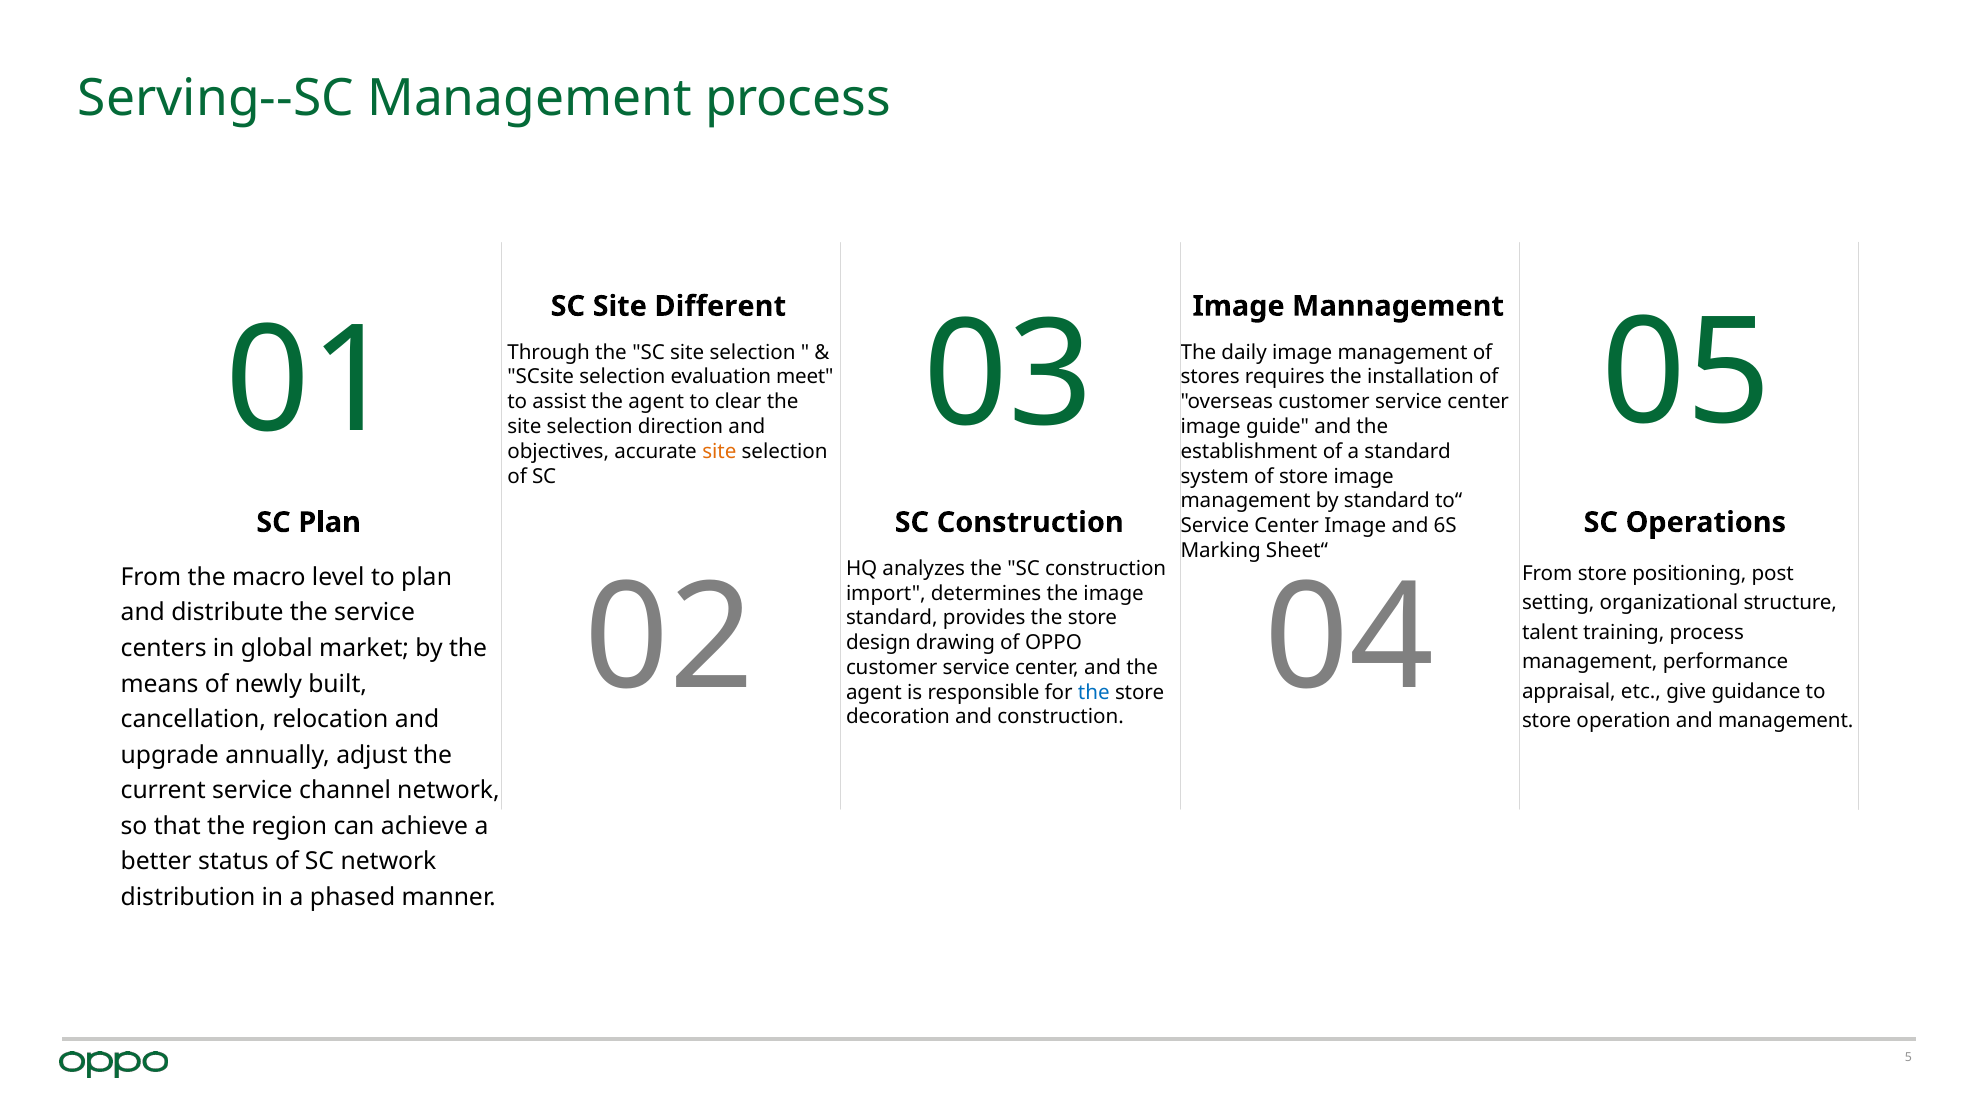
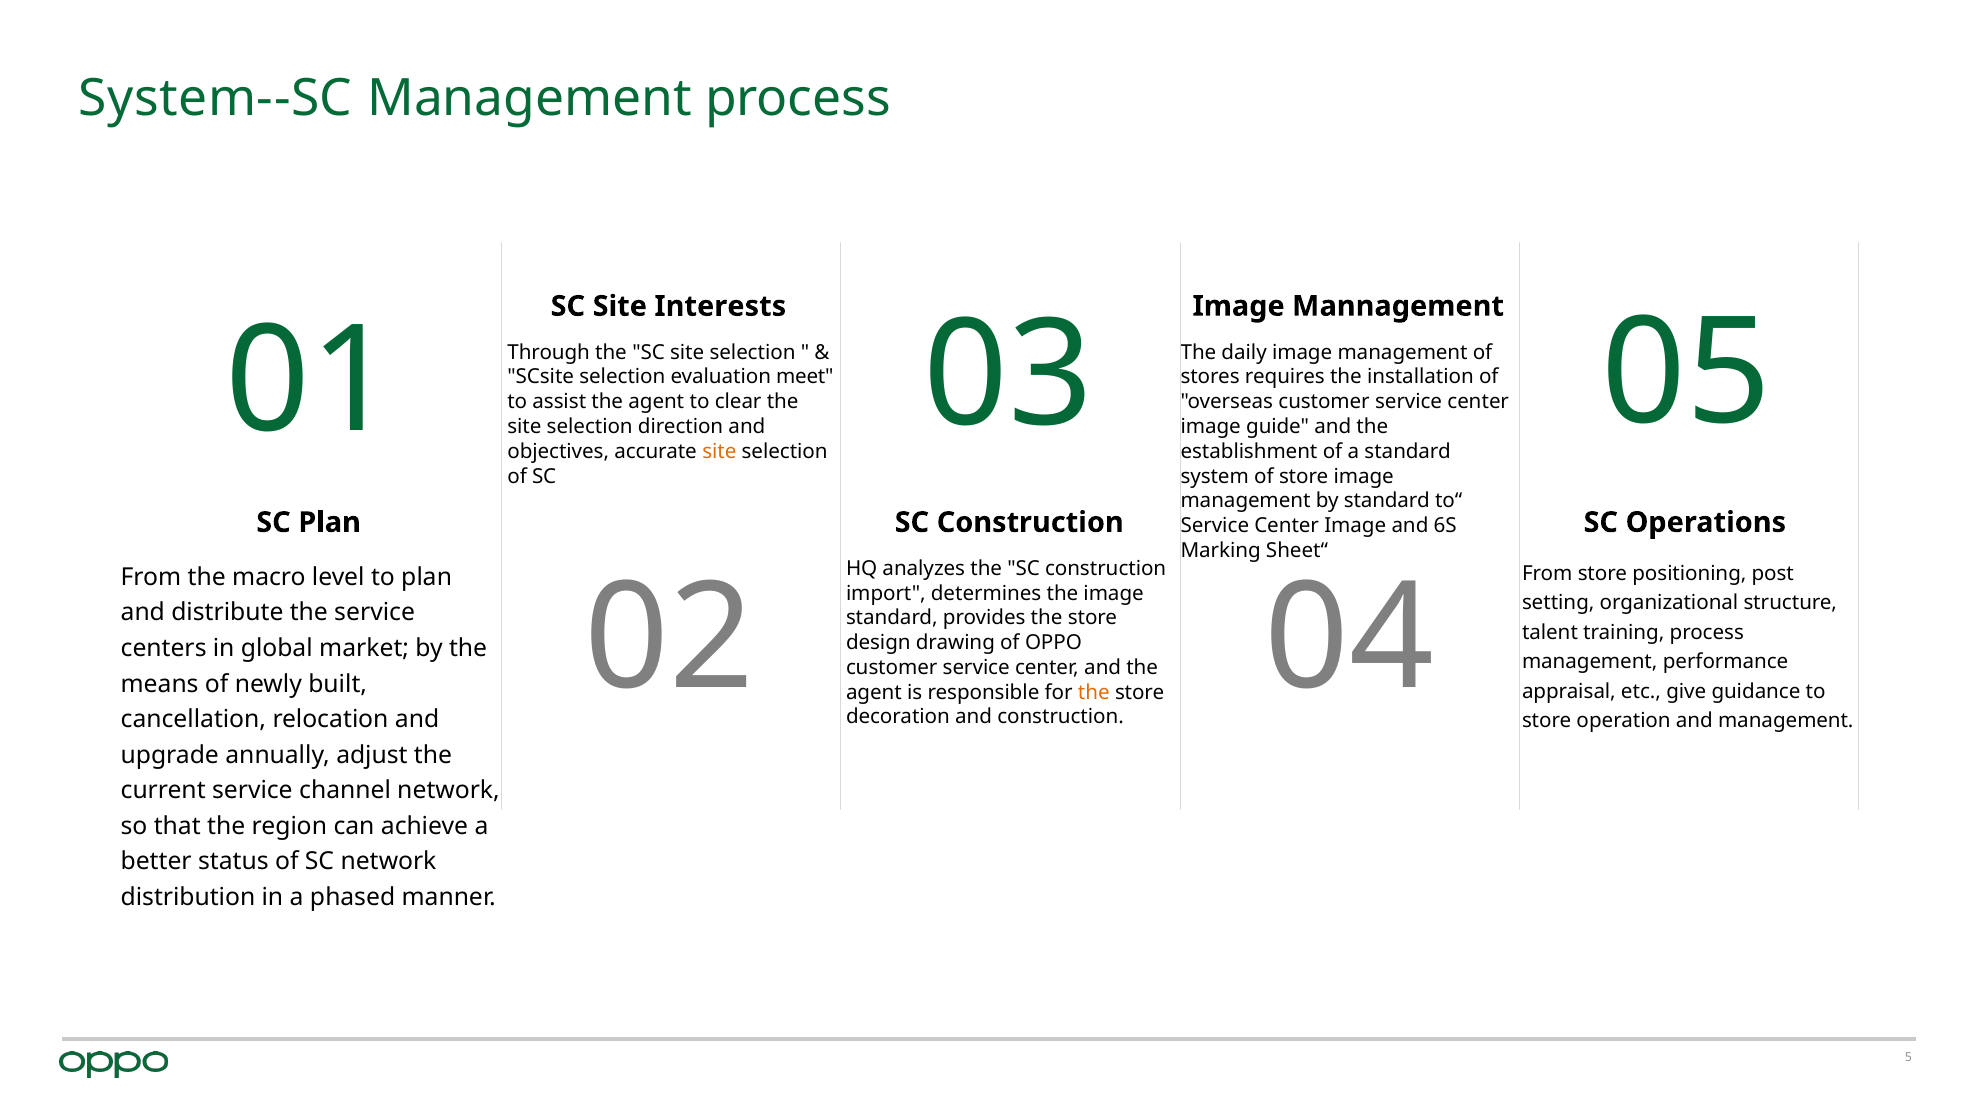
Serving--SC: Serving--SC -> System--SC (216, 98)
Different: Different -> Interests (720, 306)
the colour: blue -> orange (1094, 692)
